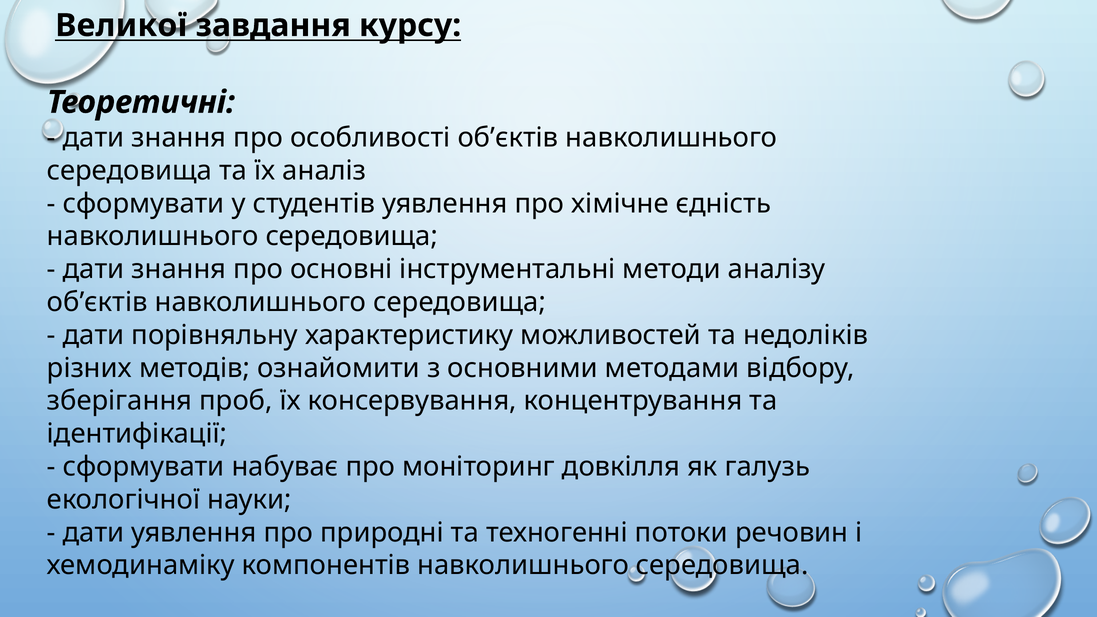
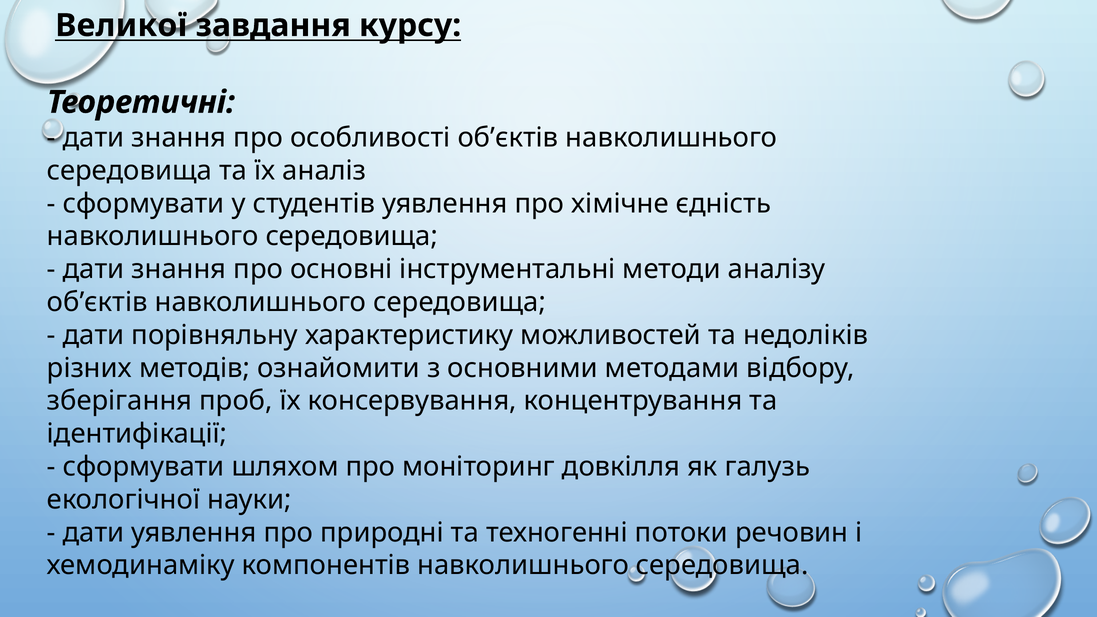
набуває: набуває -> шляхом (285, 467)
